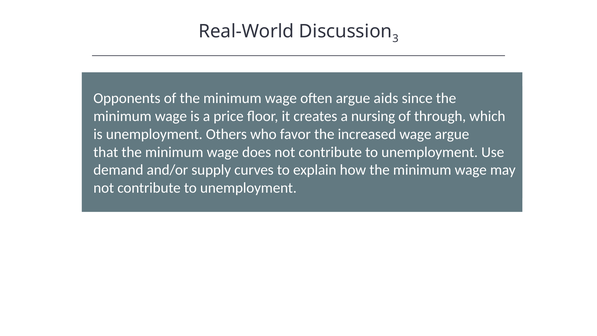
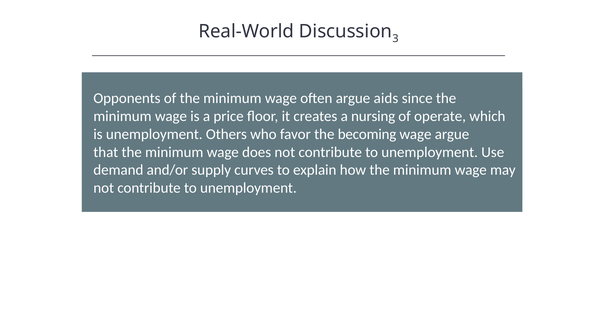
through: through -> operate (440, 116)
increased: increased -> becoming (367, 134)
